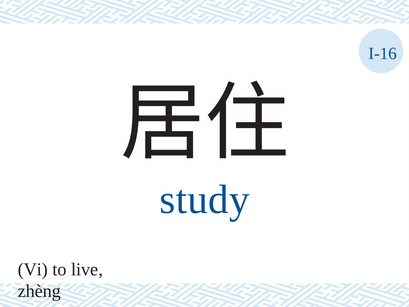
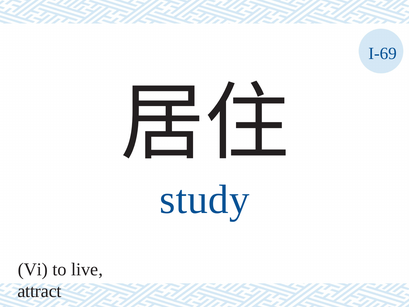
I-16: I-16 -> I-69 (383, 54)
zhèng: zhèng -> attract (39, 291)
